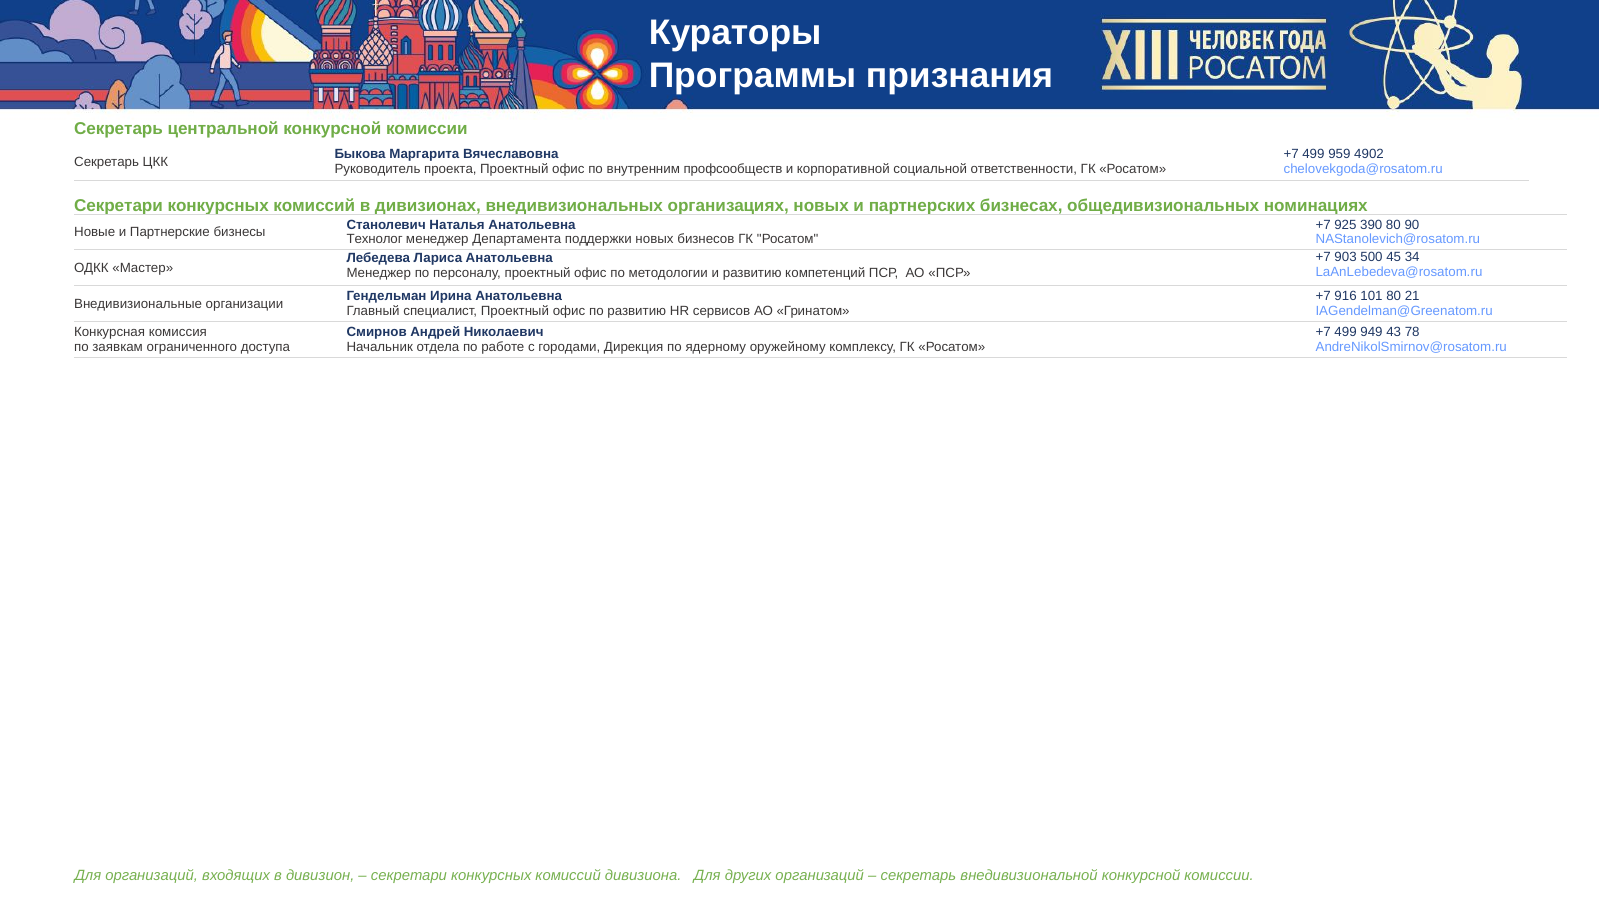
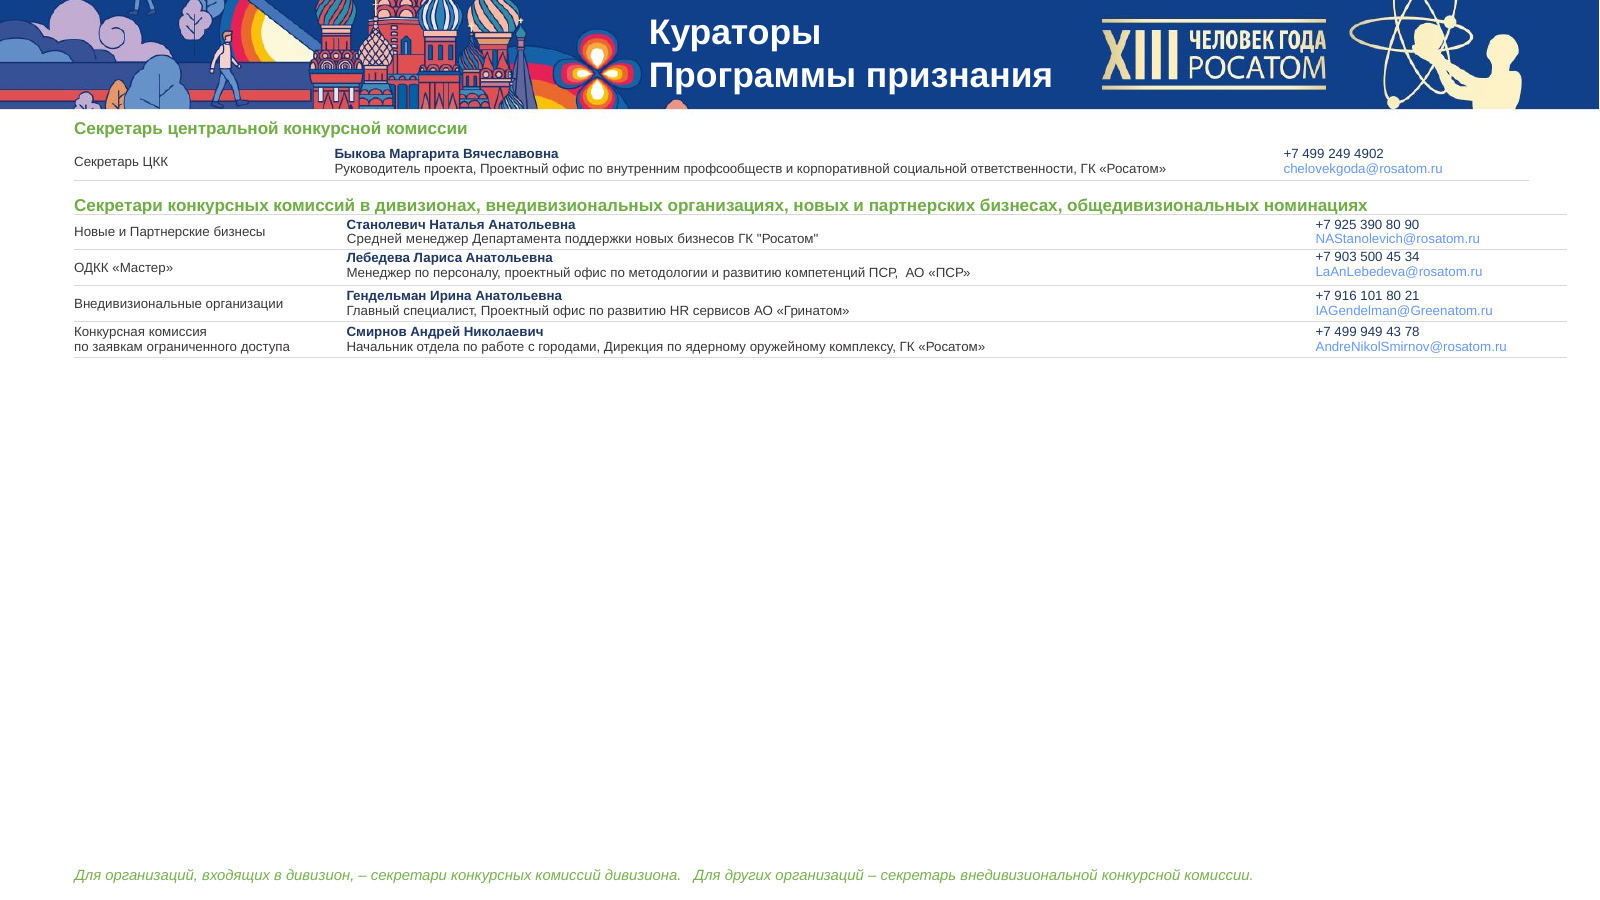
959: 959 -> 249 (1339, 155)
Технолог: Технолог -> Средней (374, 240)
